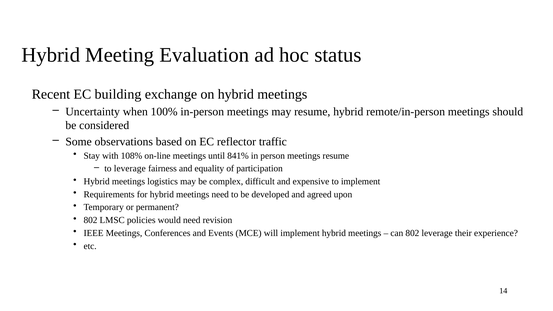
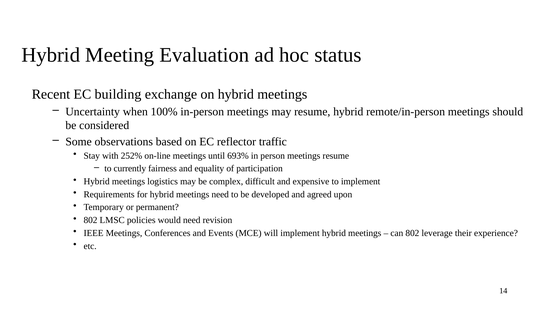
108%: 108% -> 252% (132, 156)
841%: 841% -> 693% (238, 156)
to leverage: leverage -> currently (130, 169)
